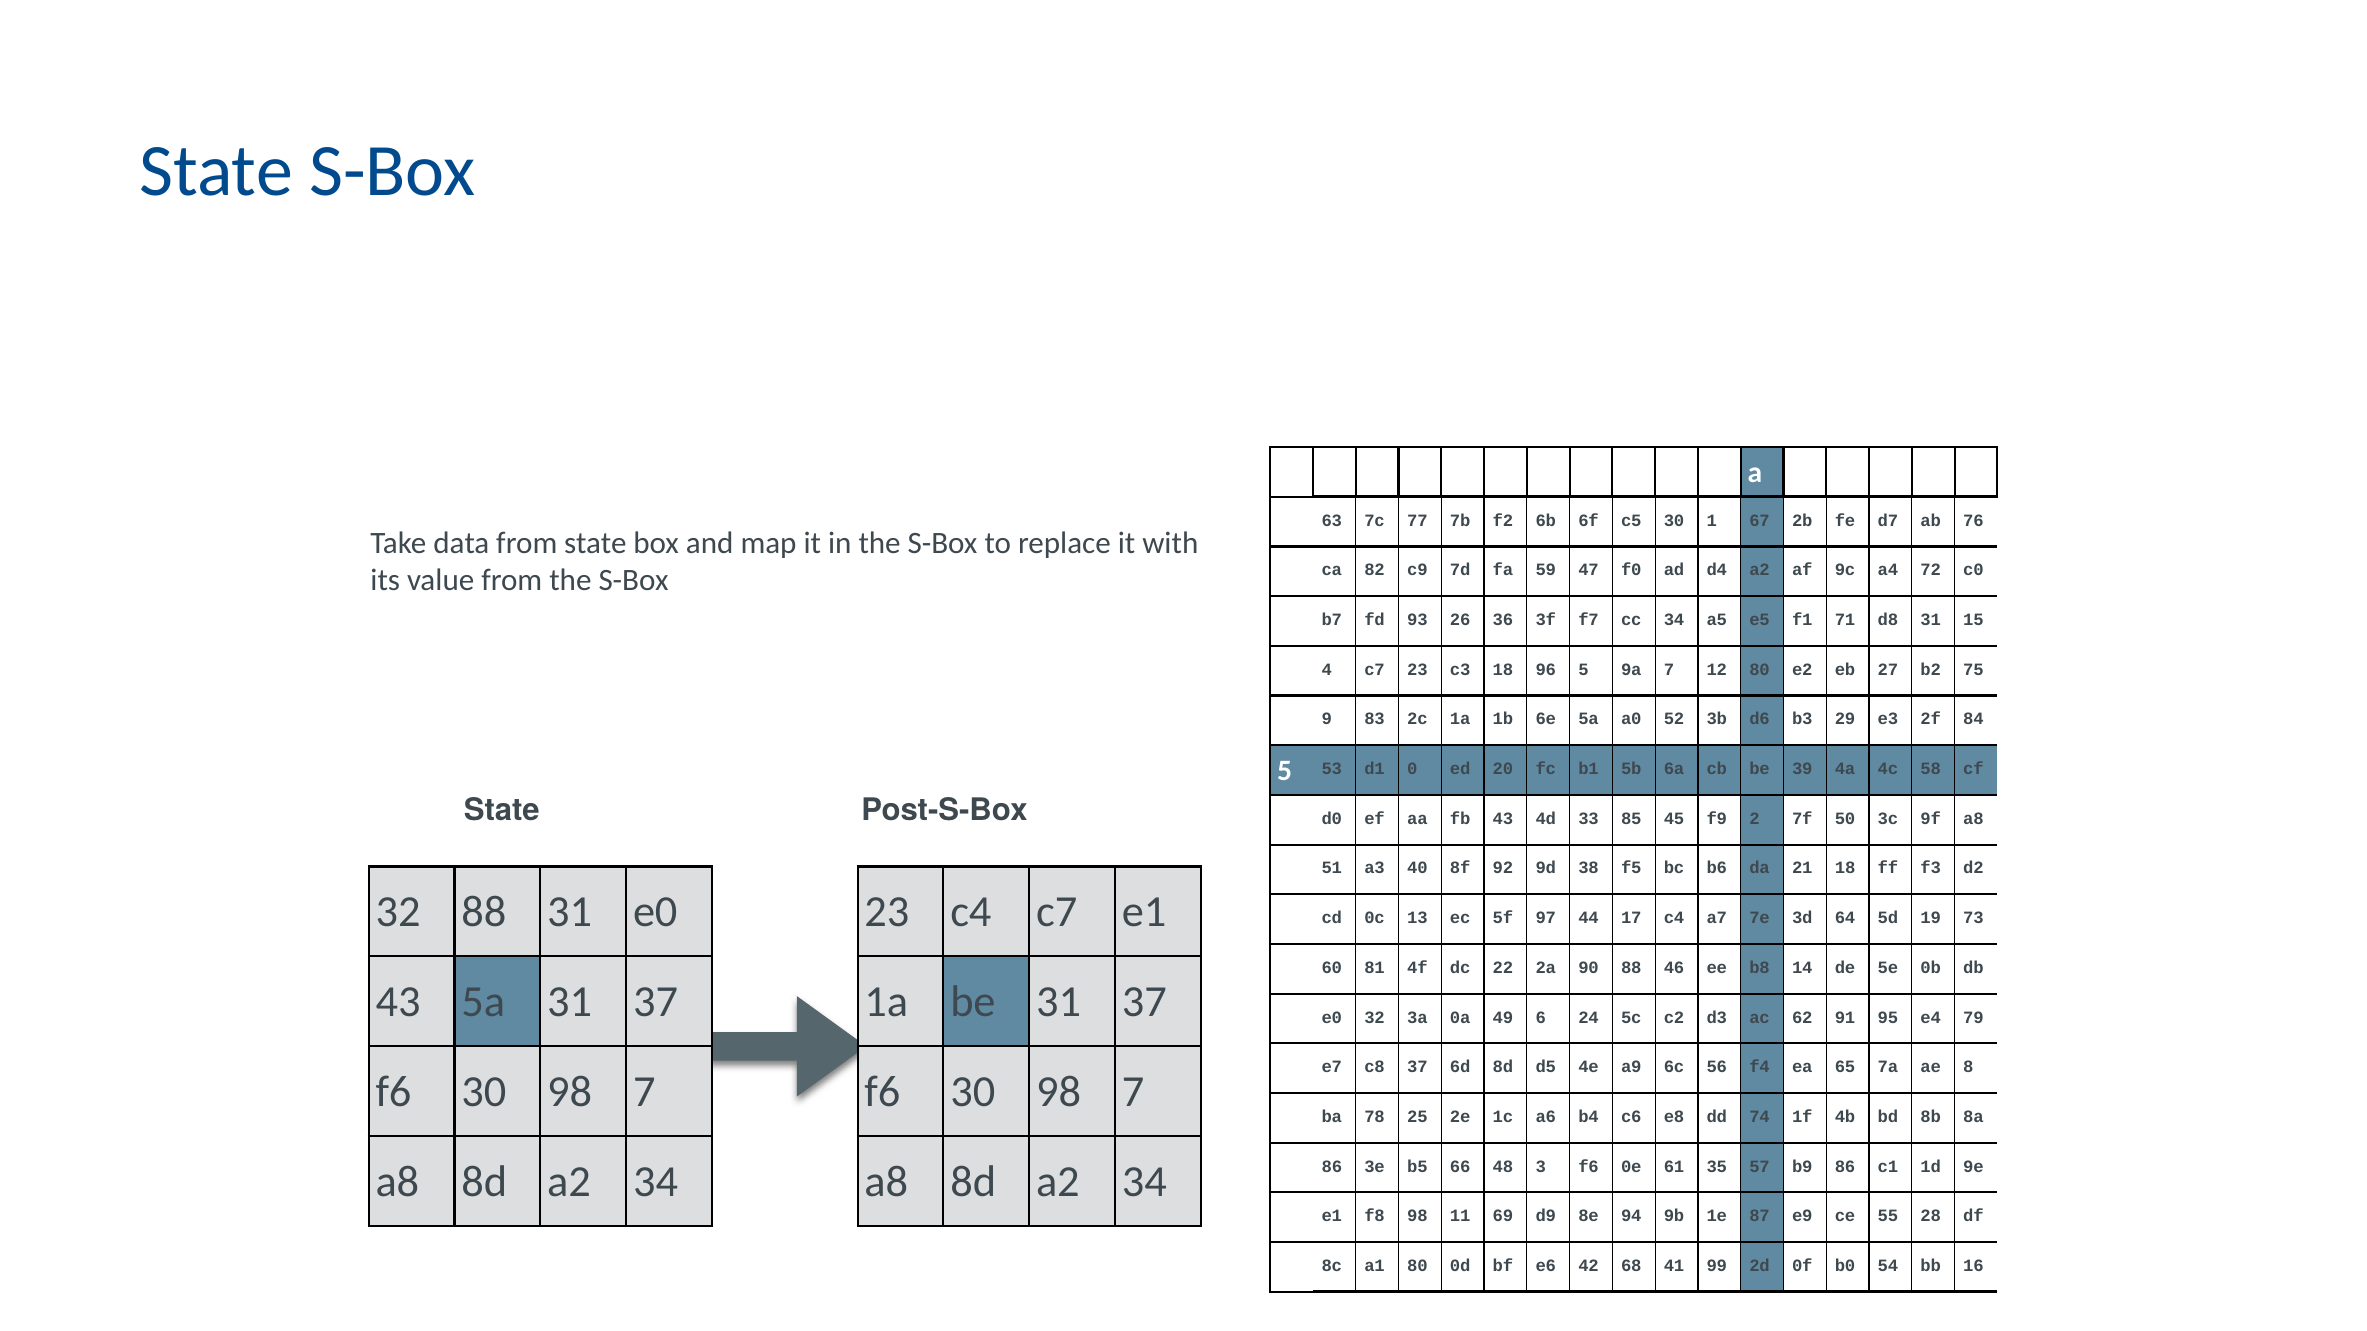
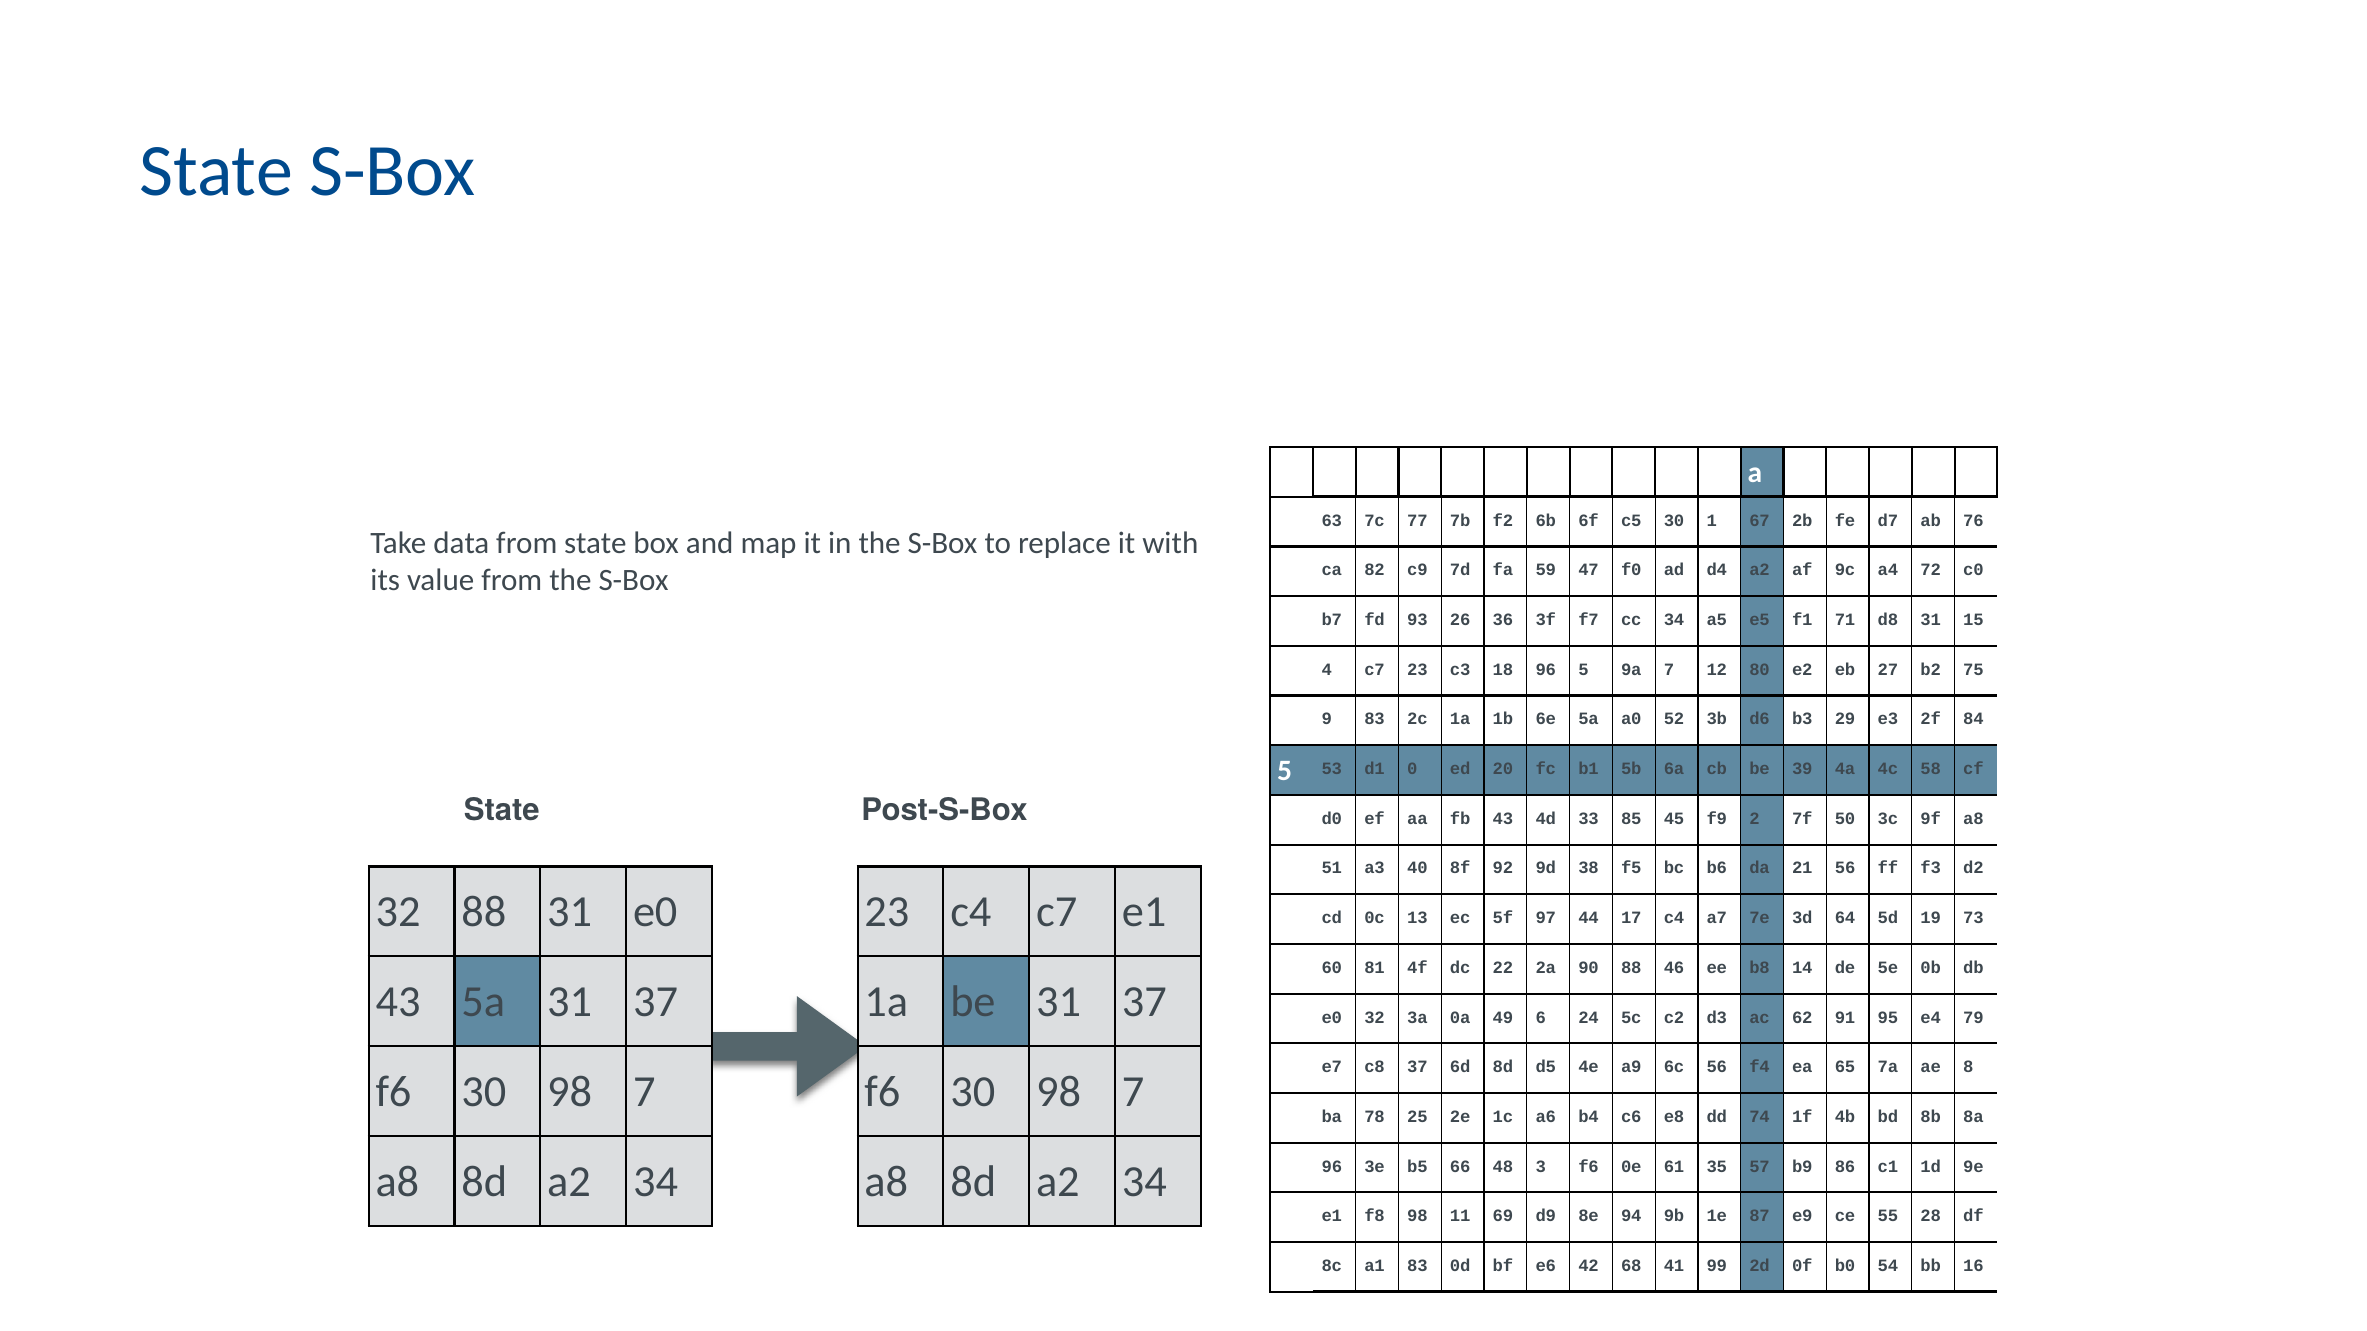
21 18: 18 -> 56 (1845, 869)
d 86: 86 -> 96 (1332, 1167)
a1 80: 80 -> 83 (1417, 1266)
